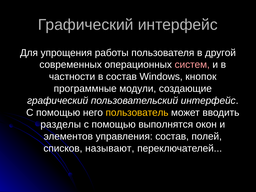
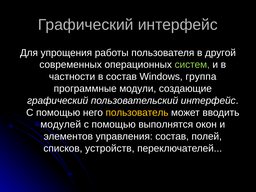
систем colour: pink -> light green (192, 65)
кнопок: кнопок -> группа (201, 77)
разделы: разделы -> модулей (61, 124)
называют: называют -> устройств (110, 148)
